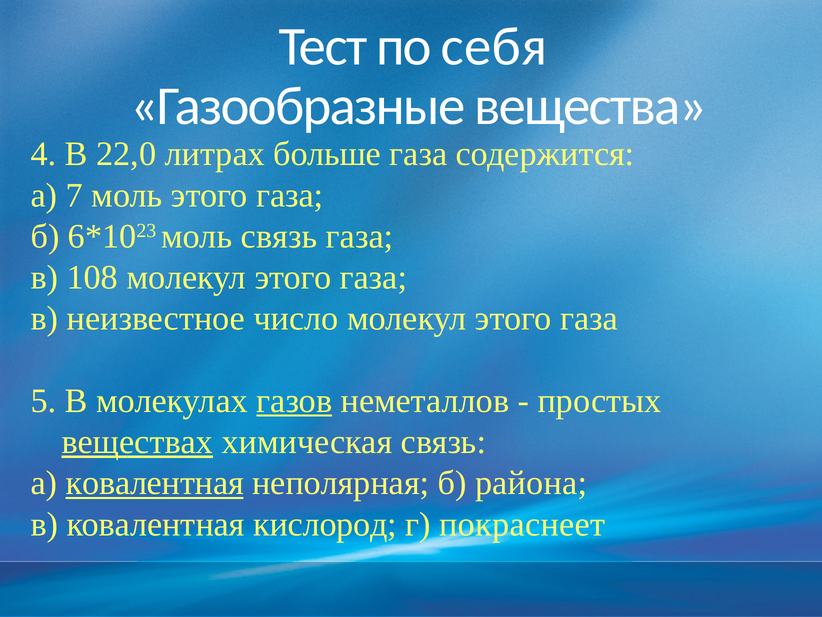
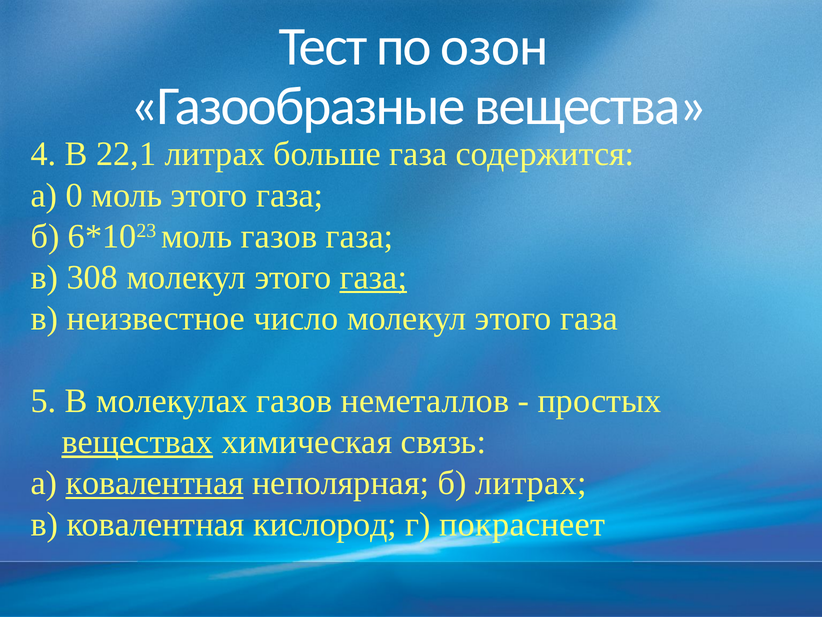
себя: себя -> озон (495, 47)
22,0: 22,0 -> 22,1 (126, 154)
7: 7 -> 0 (74, 195)
моль связь: связь -> газов (279, 236)
108: 108 -> 308 (92, 277)
газа underline: none -> present (373, 277)
газов underline: present -> none (294, 401)
б района: района -> литрах (531, 483)
